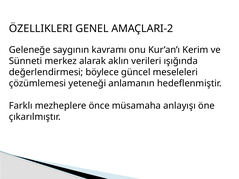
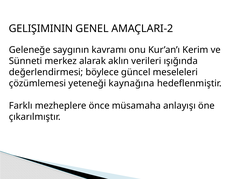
ÖZELLIKLERI: ÖZELLIKLERI -> GELIŞIMININ (41, 29)
anlamanın: anlamanın -> kaynağına (132, 83)
